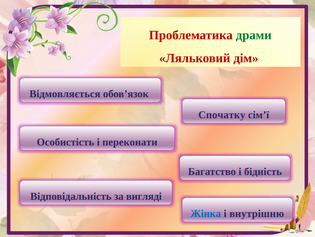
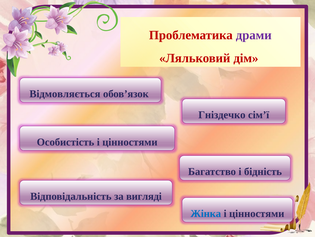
драми colour: green -> purple (254, 35)
Спочатку: Спочатку -> Гніздечко (222, 115)
Особистість і переконати: переконати -> цінностями (130, 142)
внутрішню: внутрішню -> цінностями (257, 213)
